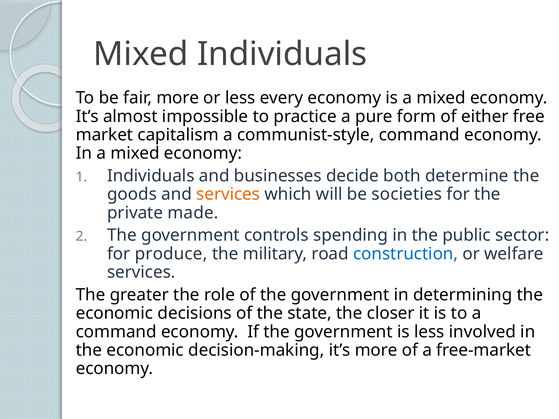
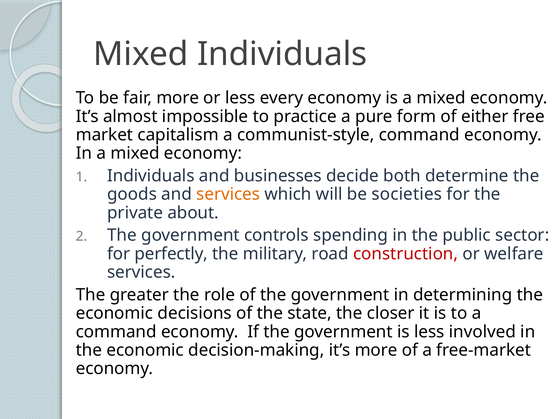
made: made -> about (193, 213)
produce: produce -> perfectly (171, 254)
construction colour: blue -> red (406, 254)
